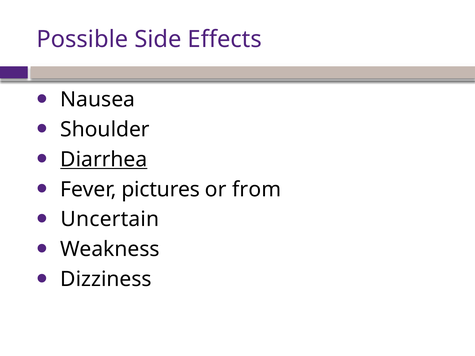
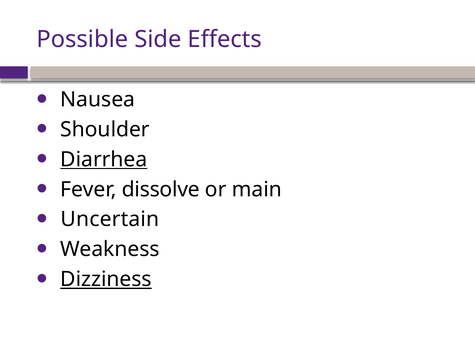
pictures: pictures -> dissolve (161, 190)
from: from -> main (257, 190)
Dizziness underline: none -> present (106, 279)
